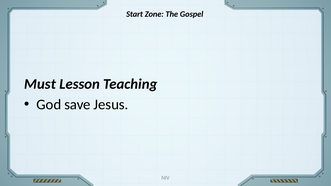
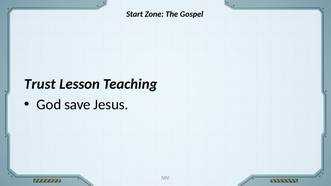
Must: Must -> Trust (40, 84)
